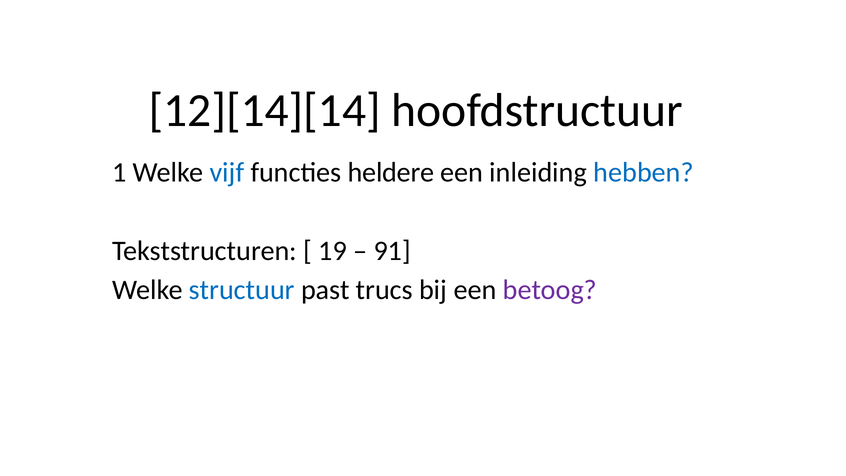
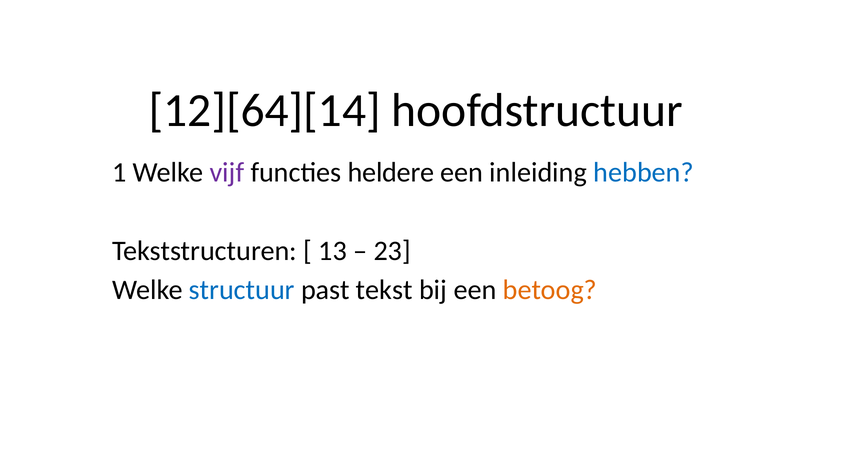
12][14][14: 12][14][14 -> 12][64][14 (265, 110)
vijf colour: blue -> purple (227, 172)
19: 19 -> 13 (333, 251)
91: 91 -> 23 (392, 251)
trucs: trucs -> tekst (384, 290)
betoog colour: purple -> orange (550, 290)
